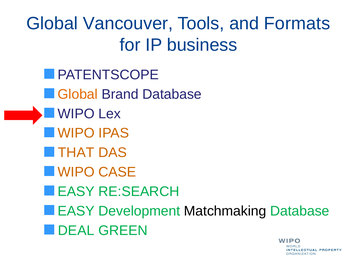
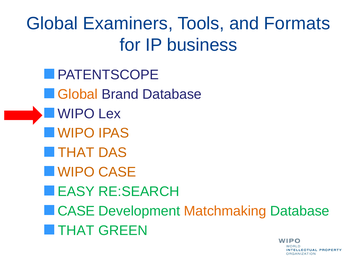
Vancouver: Vancouver -> Examiners (128, 24)
EASY: EASY -> CASE (76, 211)
Matchmaking colour: black -> orange (225, 211)
DEAL: DEAL -> THAT (76, 230)
